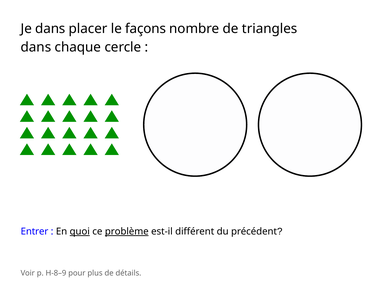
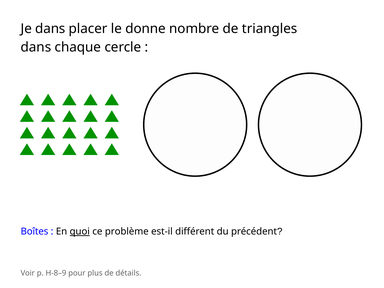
façons: façons -> donne (146, 29)
Entrer: Entrer -> Boîtes (35, 231)
problème underline: present -> none (127, 231)
